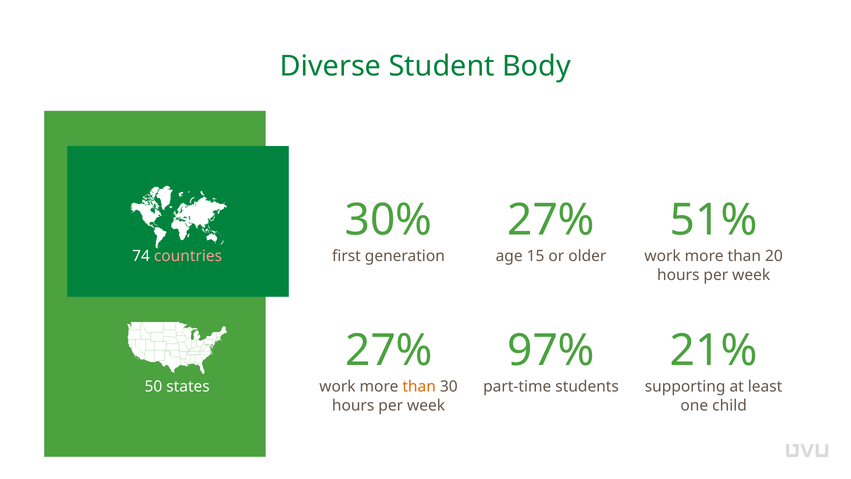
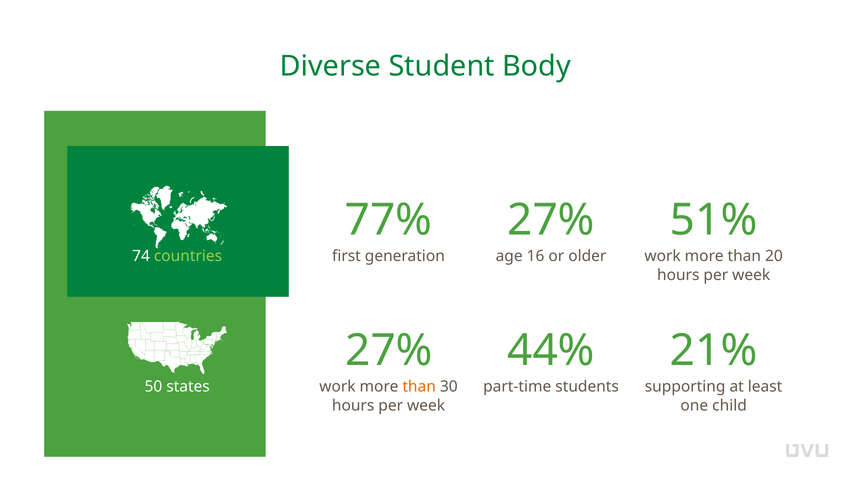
30%: 30% -> 77% (389, 220)
countries colour: pink -> light green (188, 256)
15: 15 -> 16 (536, 256)
97%: 97% -> 44% (551, 350)
